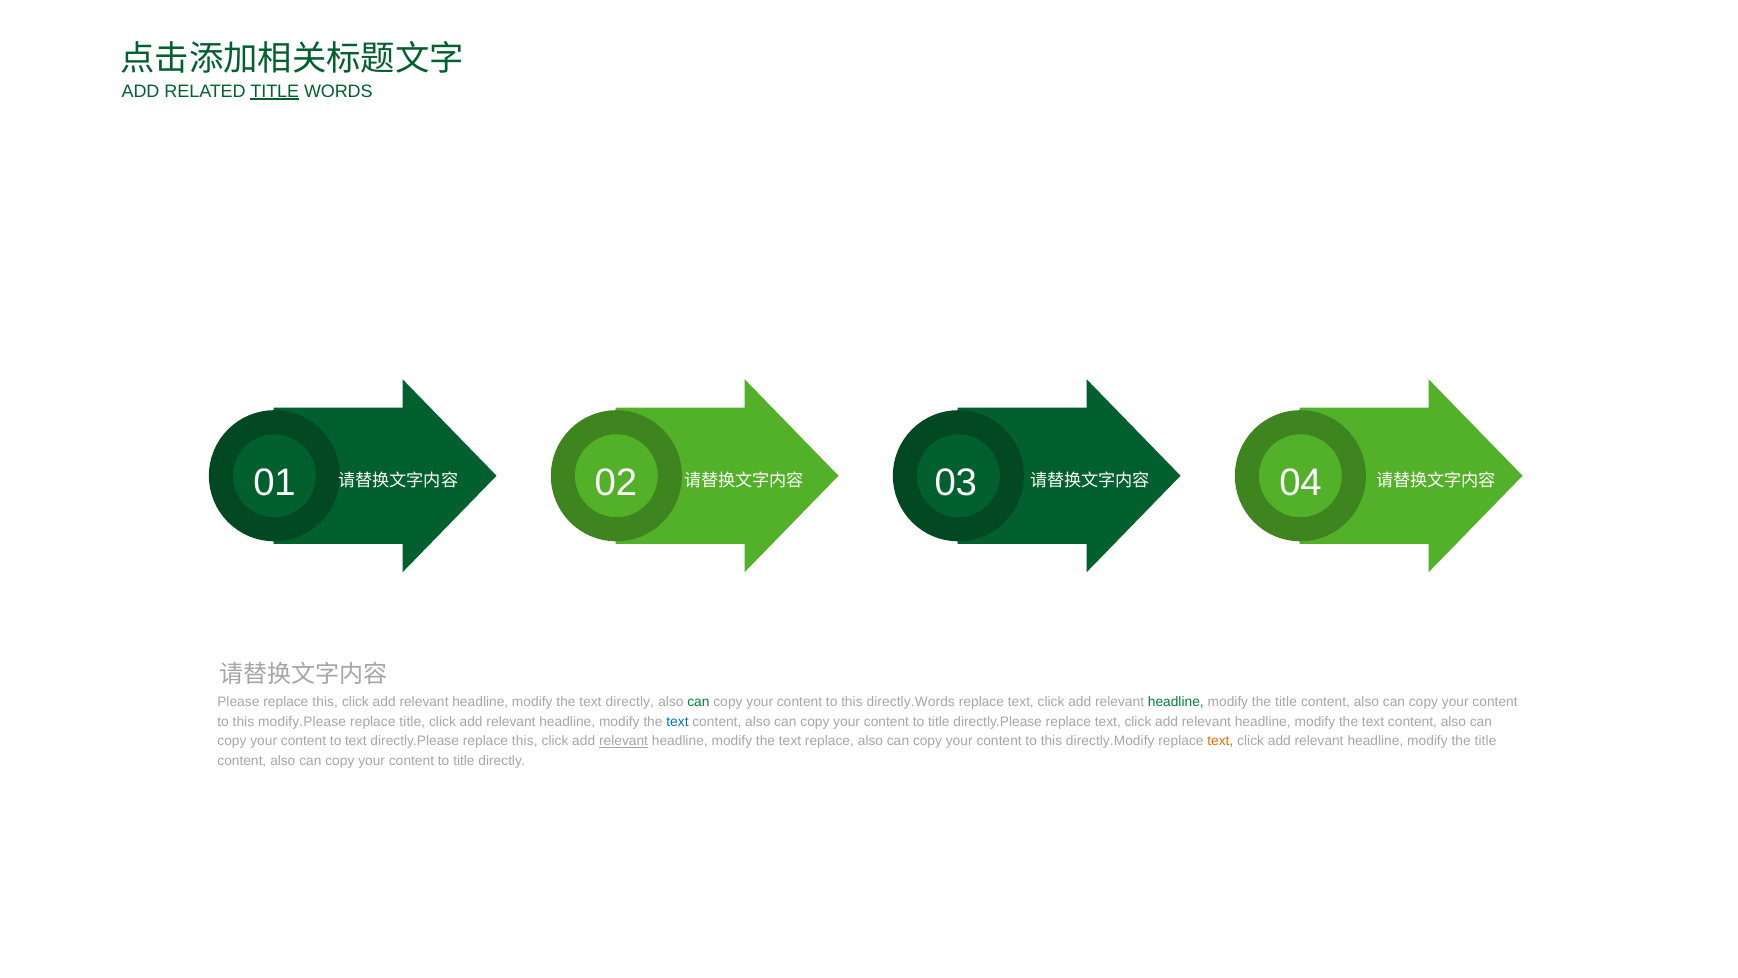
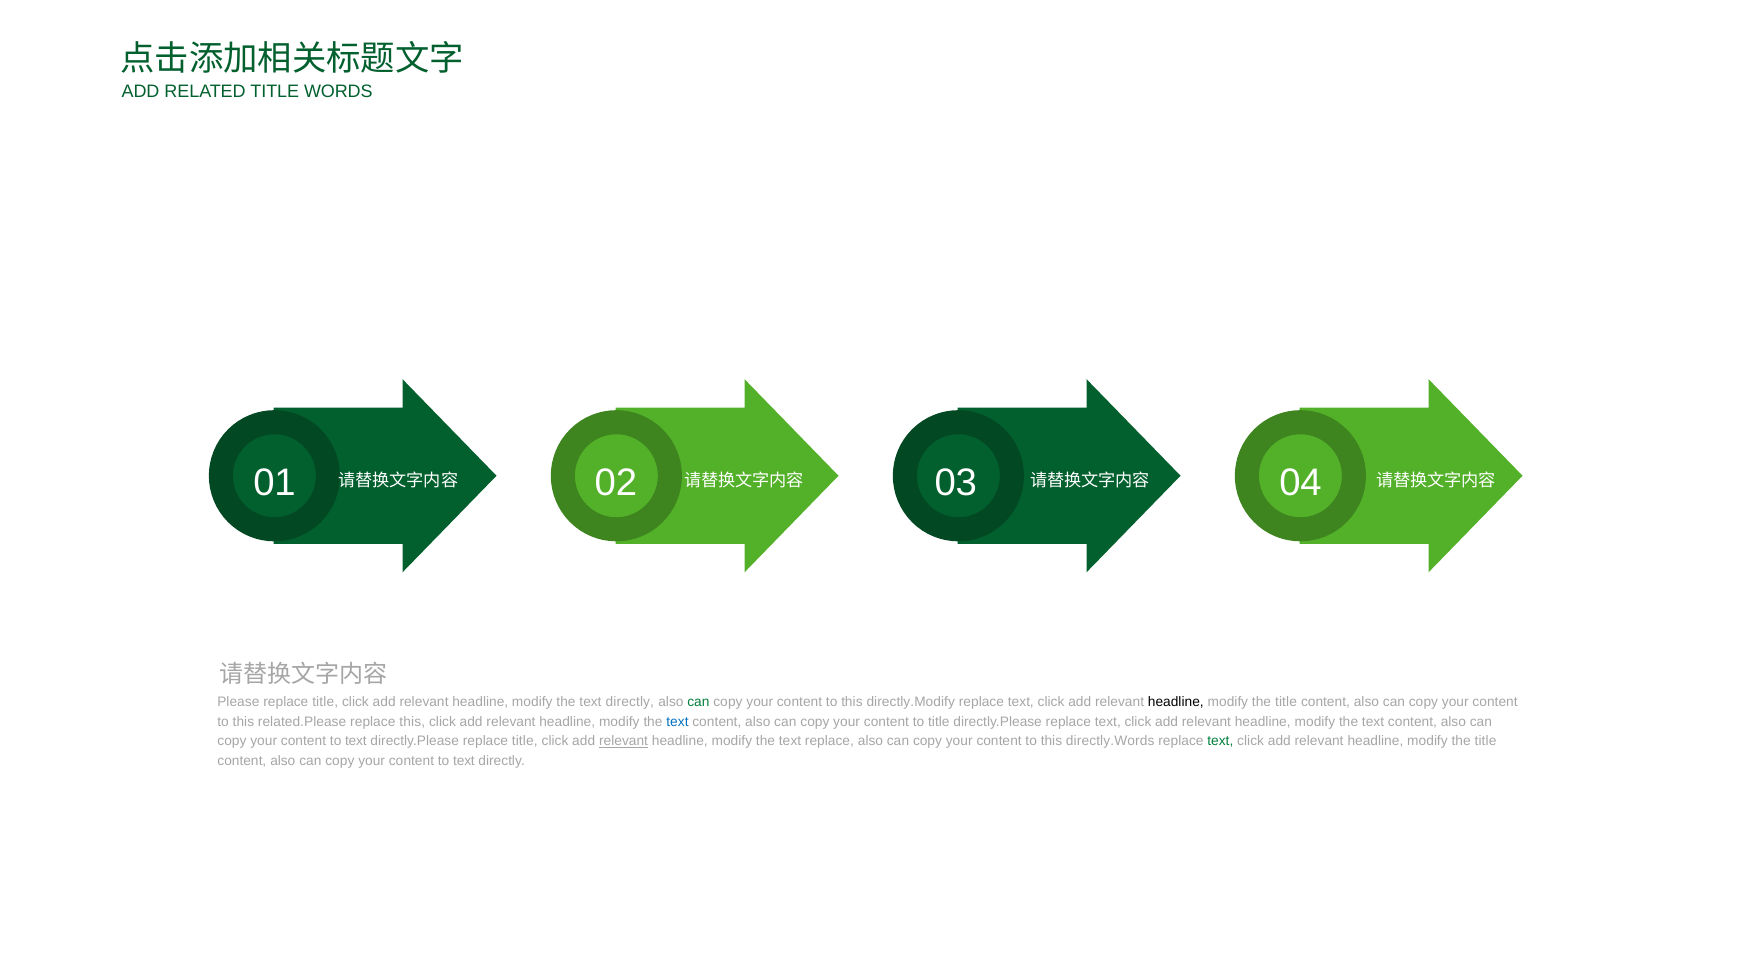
TITLE underline: present -> none (275, 91)
Please replace this: this -> title (325, 701)
directly.Words: directly.Words -> directly.Modify (911, 701)
headline colour: green -> black (1176, 701)
modify.Please: modify.Please -> related.Please (302, 721)
replace title: title -> this (412, 721)
directly.Please replace this: this -> title (525, 741)
directly.Modify: directly.Modify -> directly.Words (1110, 741)
text colour: orange -> green (1220, 741)
title: title -> text (464, 761)
